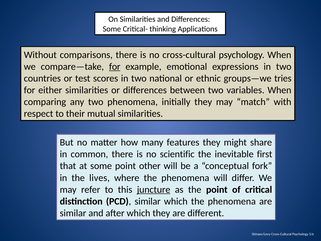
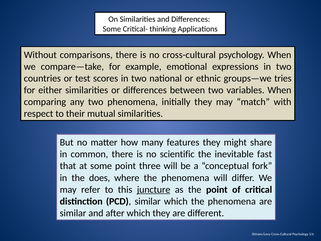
for underline: present -> none (115, 66)
first: first -> fast (265, 154)
other: other -> three (150, 166)
lives: lives -> does (100, 178)
